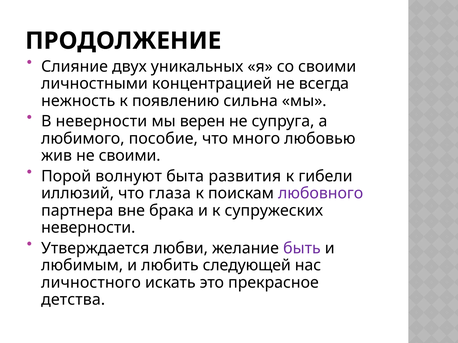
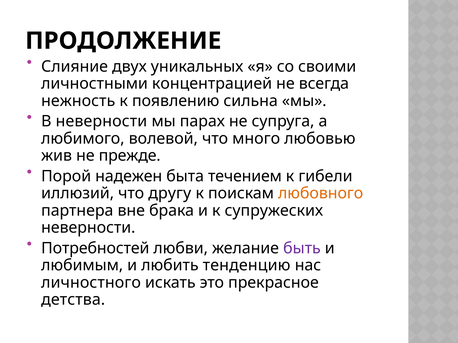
верен: верен -> парах (202, 122)
пособие: пособие -> волевой (163, 139)
не своими: своими -> прежде (130, 156)
волнуют: волнуют -> надежен (129, 176)
развития: развития -> течением (245, 176)
глаза: глаза -> другу (170, 194)
любовного colour: purple -> orange (321, 194)
Утверждается: Утверждается -> Потребностей (95, 249)
следующей: следующей -> тенденцию (247, 266)
